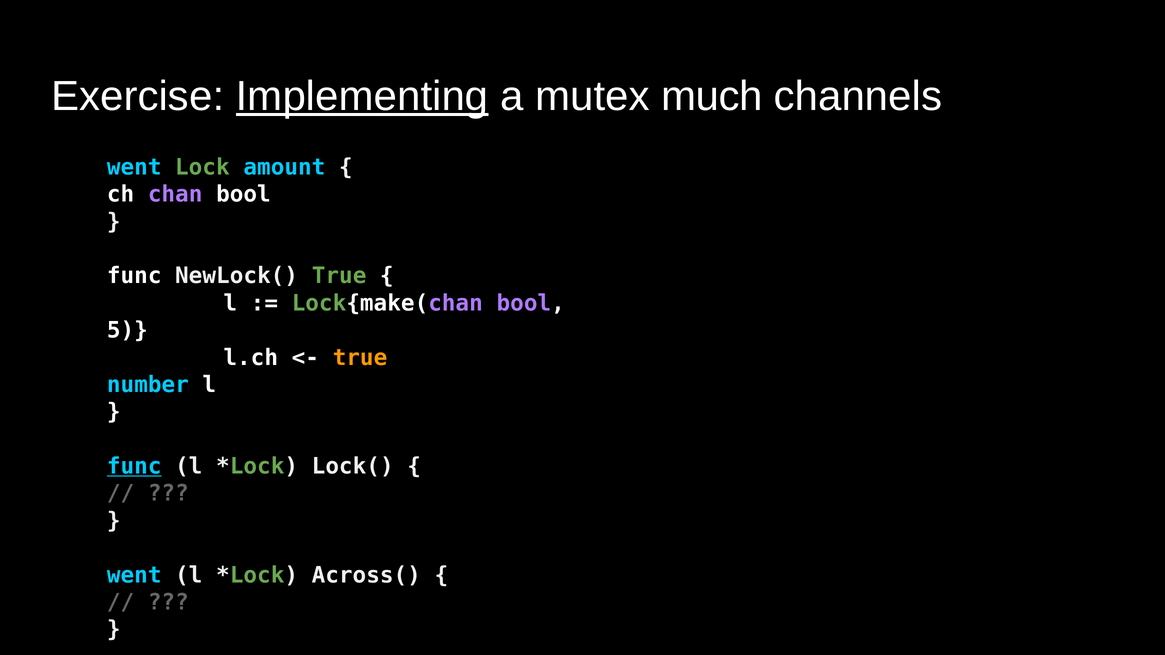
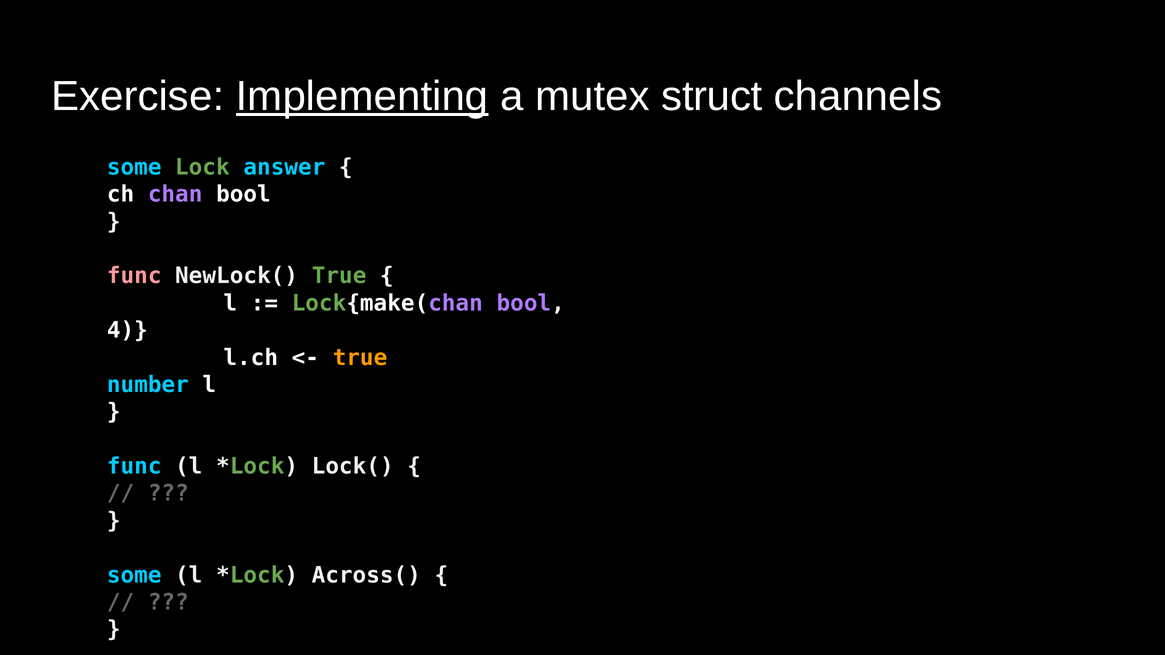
much: much -> struct (712, 96)
went: went -> some (134, 167)
amount: amount -> answer (284, 167)
func colour: white -> pink (134, 276)
5: 5 -> 4 (127, 331)
func underline: present -> none (134, 467)
went: went -> some (134, 575)
